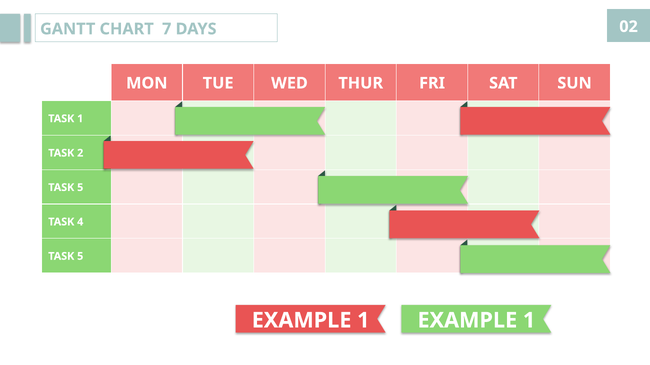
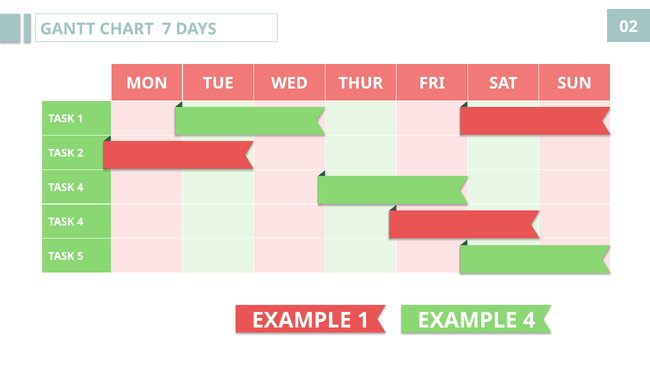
5: 5 -> 4 (80, 188)
1: 1 -> 4 (529, 321)
